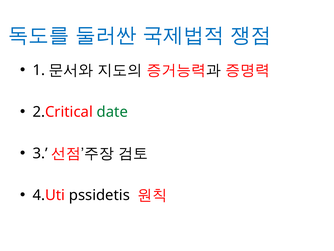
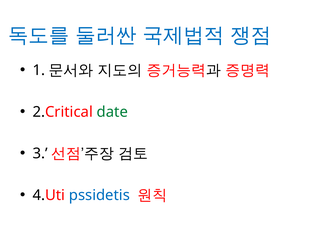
pssidetis colour: black -> blue (99, 195)
